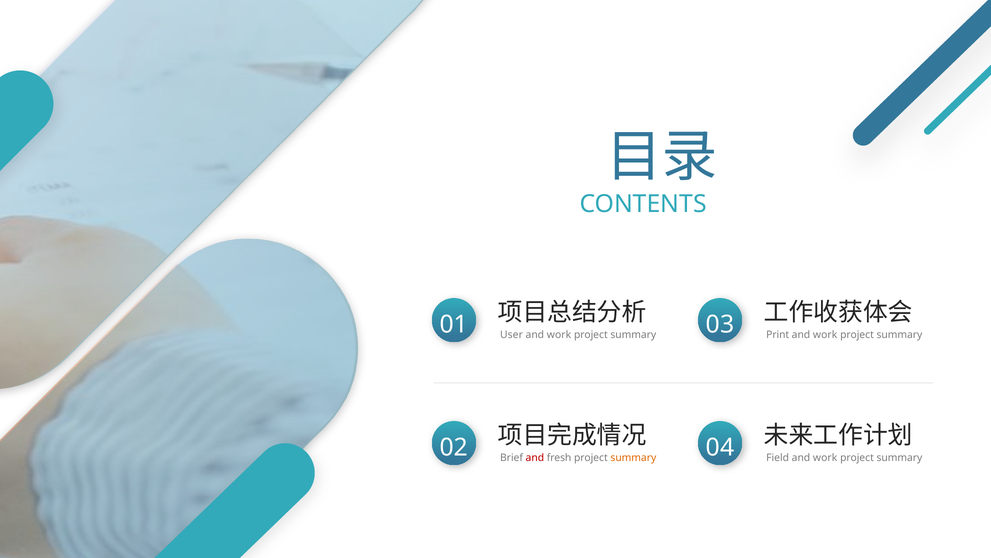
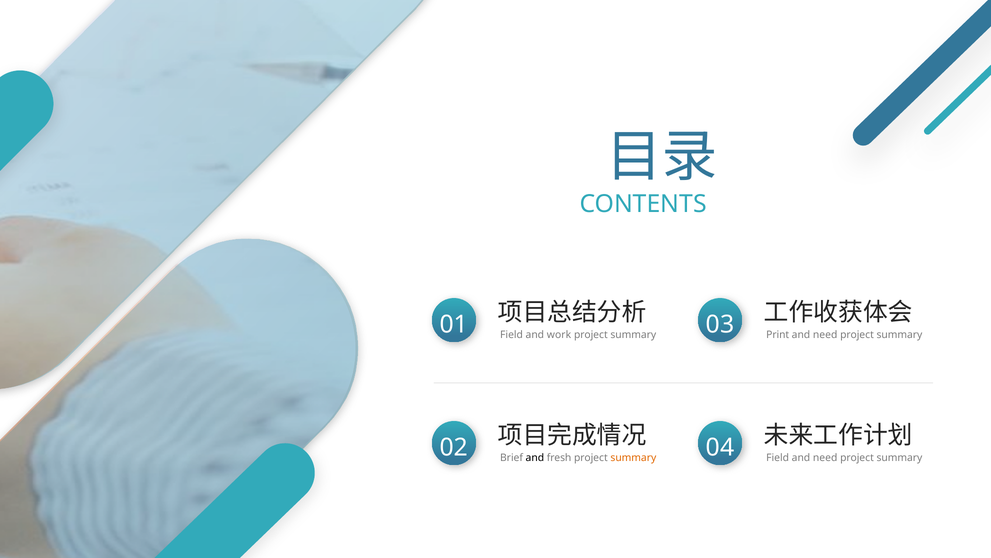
User: User -> Field (512, 334)
work: work -> need (825, 334)
and colour: red -> black (535, 457)
work: work -> need (825, 457)
